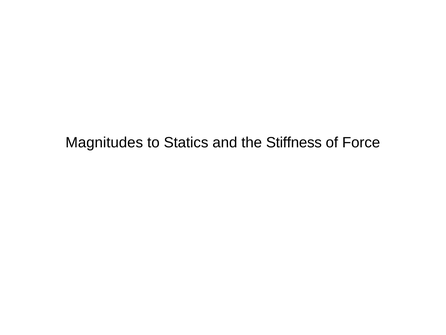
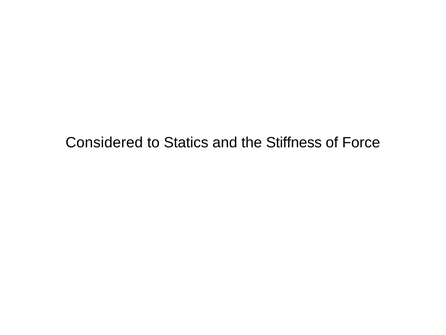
Magnitudes: Magnitudes -> Considered (104, 142)
